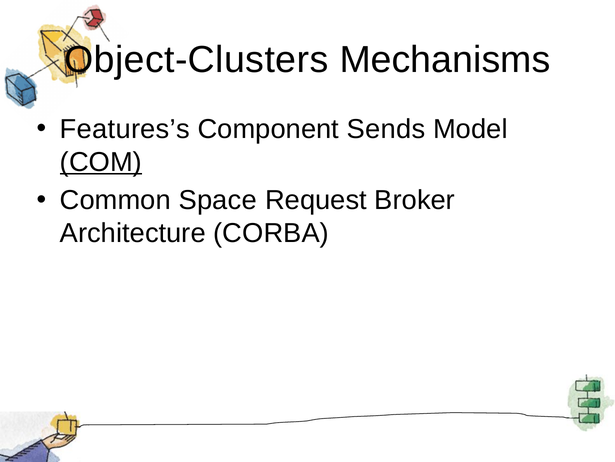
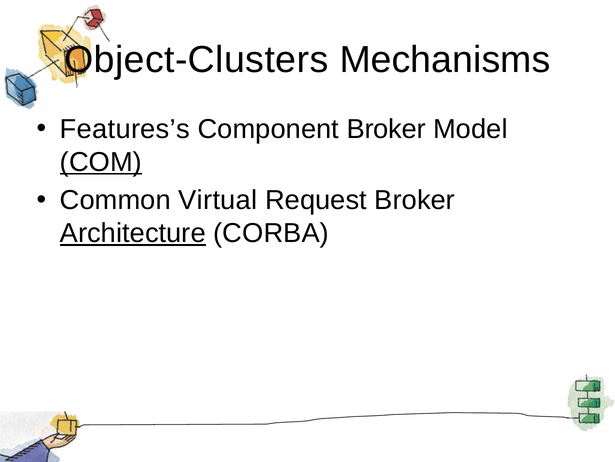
Component Sends: Sends -> Broker (386, 129)
Space: Space -> Virtual (218, 200)
Architecture underline: none -> present (133, 233)
